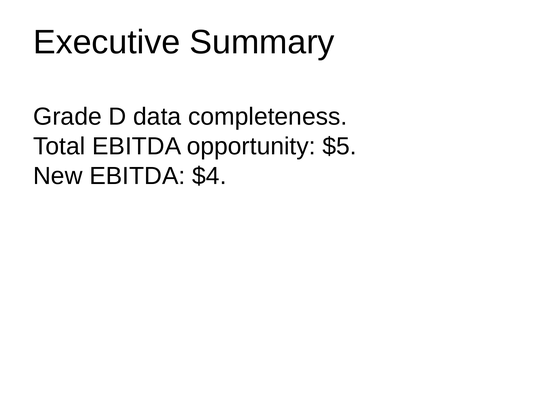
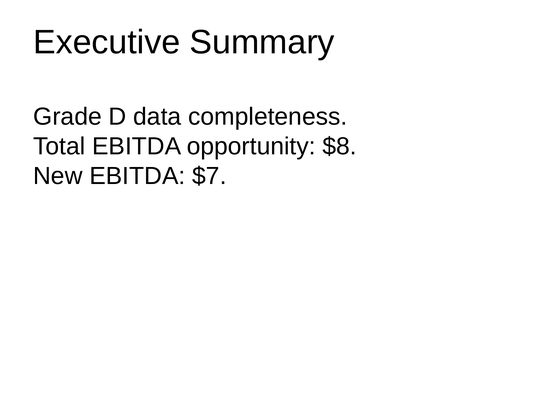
$5: $5 -> $8 (340, 146)
$4: $4 -> $7 (209, 176)
